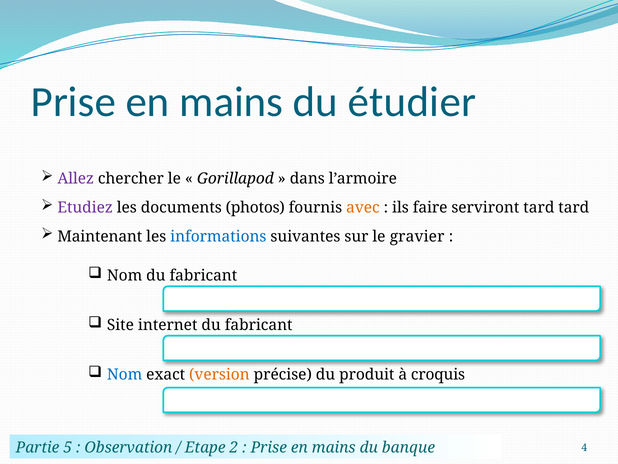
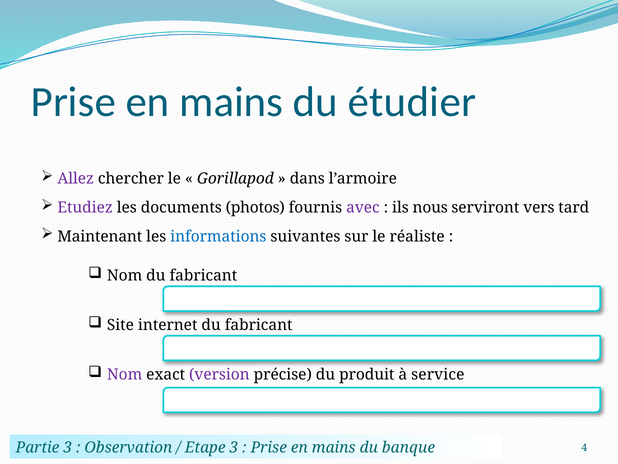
avec colour: orange -> purple (363, 207)
faire: faire -> nous (430, 207)
serviront tard: tard -> vers (539, 207)
gravier: gravier -> réaliste (417, 236)
Nom colour: blue -> purple (125, 374)
version colour: orange -> purple (219, 374)
croquis: croquis -> service (438, 374)
Partie 5: 5 -> 3 (68, 447)
Etape 2: 2 -> 3 (234, 447)
